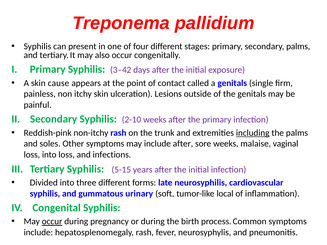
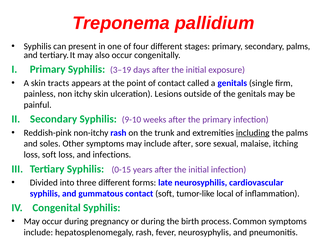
3–42: 3–42 -> 3–19 (121, 70)
cause: cause -> tracts (58, 83)
2-10: 2-10 -> 9-10 (131, 120)
sore weeks: weeks -> sexual (226, 144)
vaginal: vaginal -> itching (286, 144)
loss into: into -> soft (49, 155)
5-15: 5-15 -> 0-15 (121, 170)
gummatous urinary: urinary -> contact (139, 194)
occur underline: present -> none (52, 222)
